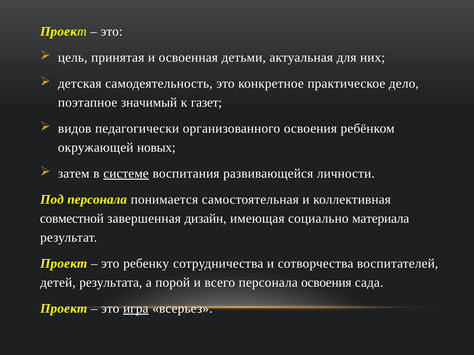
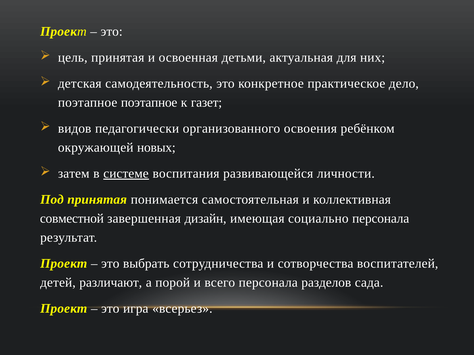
поэтапное значимый: значимый -> поэтапное (149, 103)
Под персонала: персонала -> принятая (97, 200)
социально материала: материала -> персонала (381, 219)
ребенку: ребенку -> выбрать (146, 264)
результата: результата -> различают (111, 283)
персонала освоения: освоения -> разделов (326, 283)
игра underline: present -> none (136, 309)
